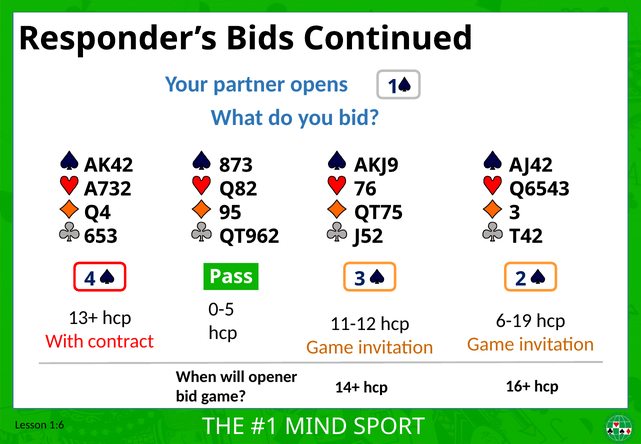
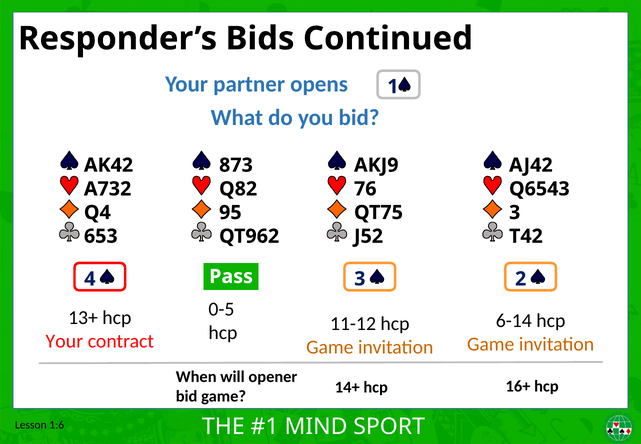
6-19: 6-19 -> 6-14 (514, 321)
With: With -> Your (64, 341)
